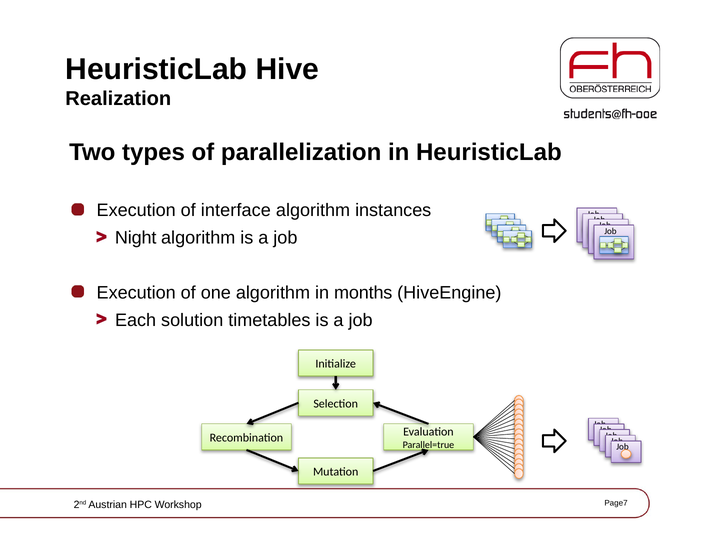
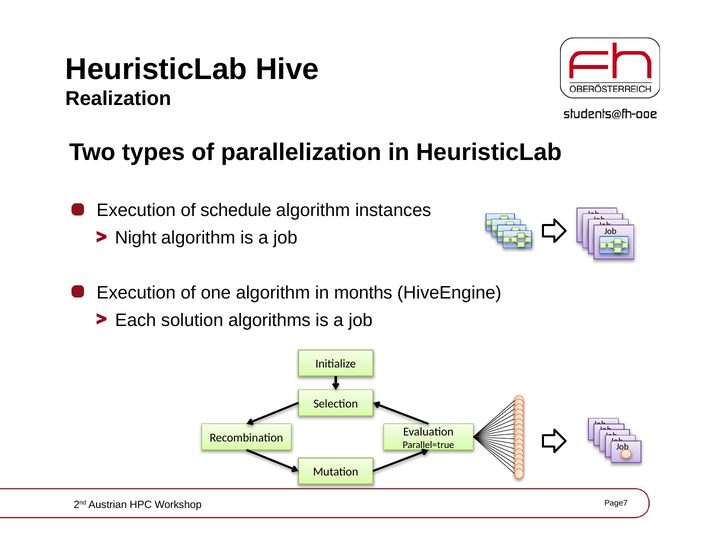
interface: interface -> schedule (236, 211)
timetables: timetables -> algorithms (269, 320)
